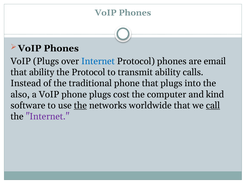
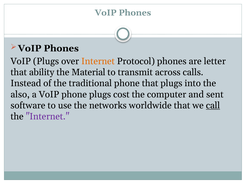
Internet colour: blue -> orange (98, 61)
email: email -> letter (215, 61)
the Protocol: Protocol -> Material (88, 72)
transmit ability: ability -> across (168, 72)
kind: kind -> sent (215, 95)
the underline: present -> none (80, 106)
